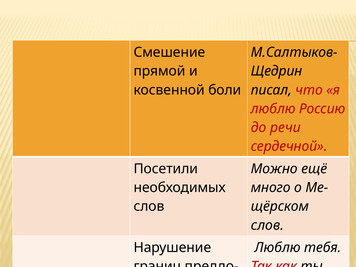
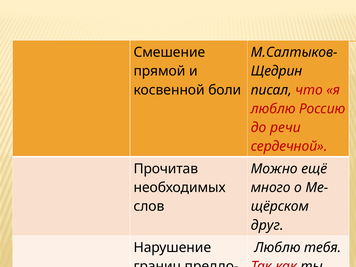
Посетили: Посетили -> Прочитав (166, 169)
слов: слов -> друг (267, 225)
